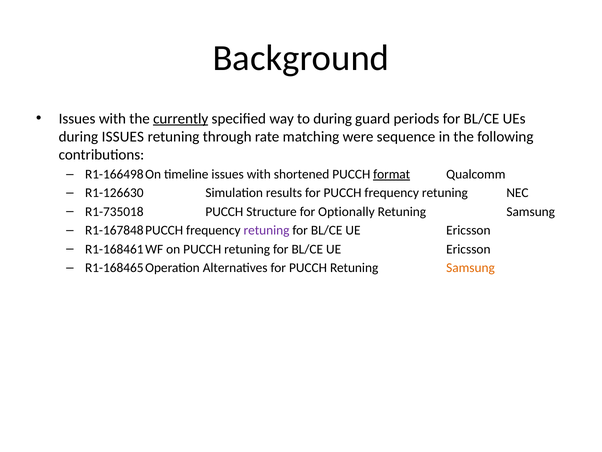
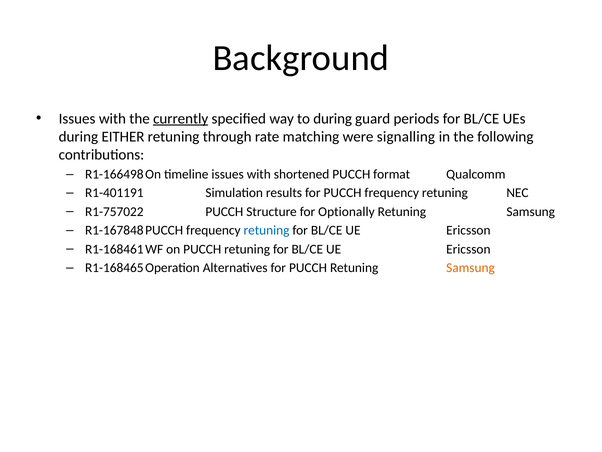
during ISSUES: ISSUES -> EITHER (123, 137)
sequence: sequence -> signalling (406, 137)
format underline: present -> none (392, 174)
R1-126630: R1-126630 -> R1-401191 (114, 193)
R1-735018: R1-735018 -> R1-757022 (114, 212)
retuning colour: purple -> blue (267, 230)
